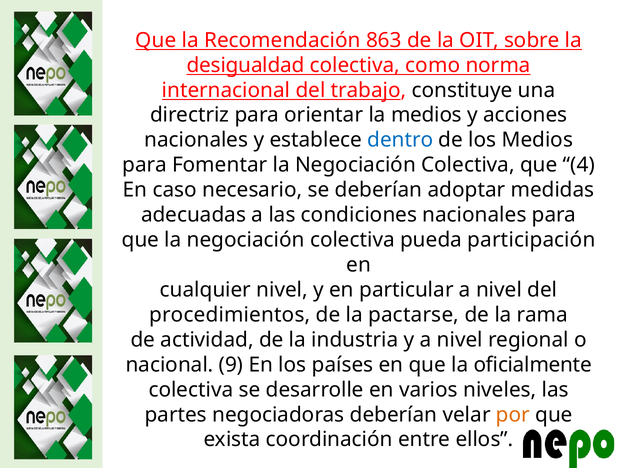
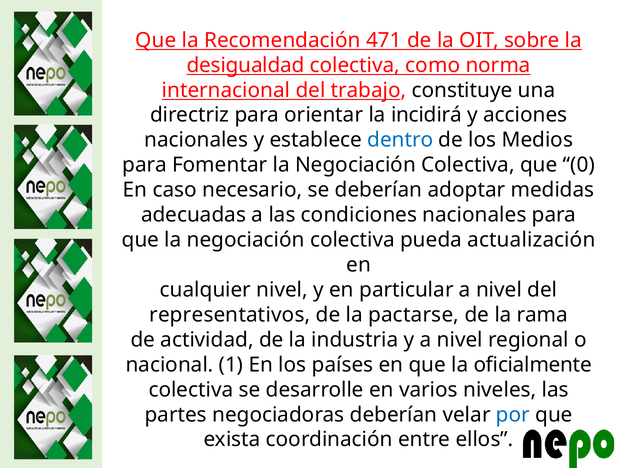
863: 863 -> 471 (384, 40)
la medios: medios -> incidirá (426, 115)
4: 4 -> 0 (579, 165)
participación: participación -> actualización (531, 240)
procedimientos: procedimientos -> representativos (230, 315)
9: 9 -> 1 (231, 365)
por colour: orange -> blue (513, 415)
